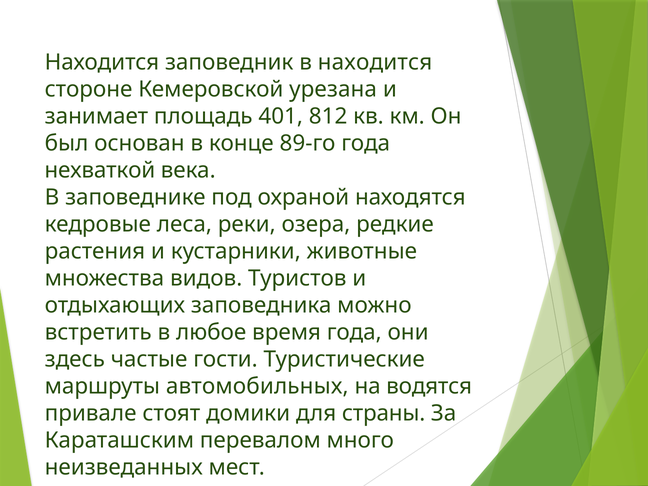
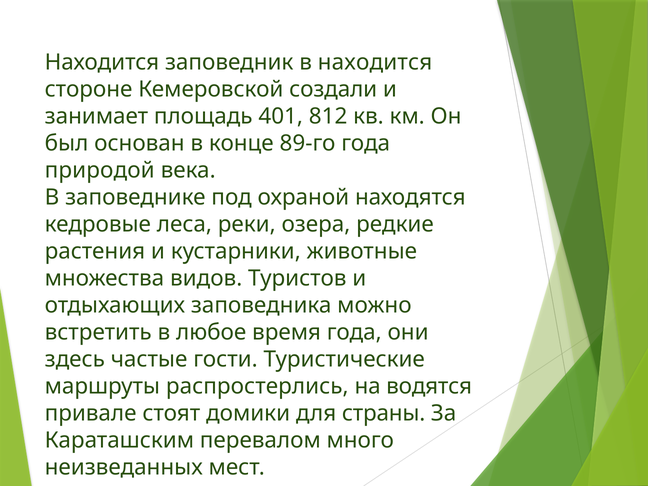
урезана: урезана -> создали (333, 89)
нехваткой: нехваткой -> природой (100, 170)
автомобильных: автомобильных -> распростерлись (257, 386)
